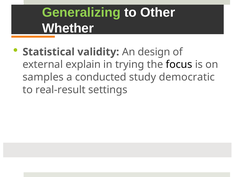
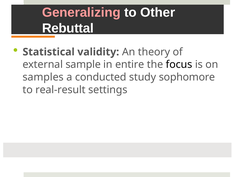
Generalizing colour: light green -> pink (81, 12)
Whether: Whether -> Rebuttal (68, 28)
design: design -> theory (154, 52)
explain: explain -> sample (83, 65)
trying: trying -> entire (130, 65)
democratic: democratic -> sophomore (187, 77)
